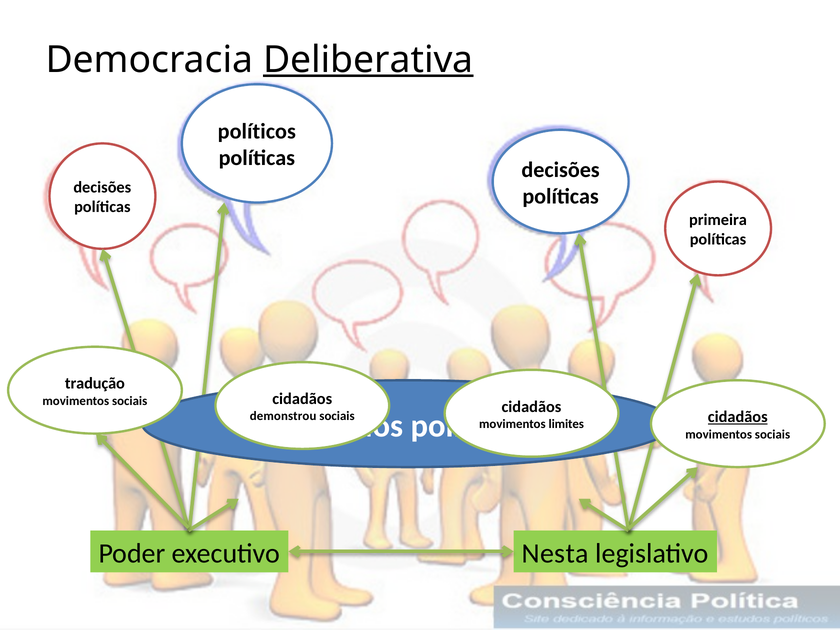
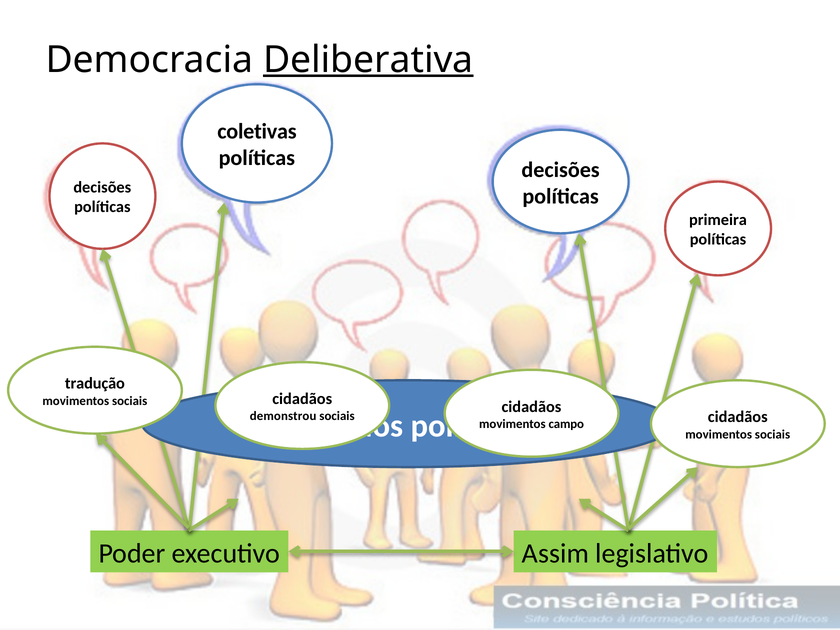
políticos: políticos -> coletivas (257, 132)
cidadãos underline: present -> none (738, 417)
limites: limites -> campo (566, 424)
Nesta: Nesta -> Assim (555, 553)
